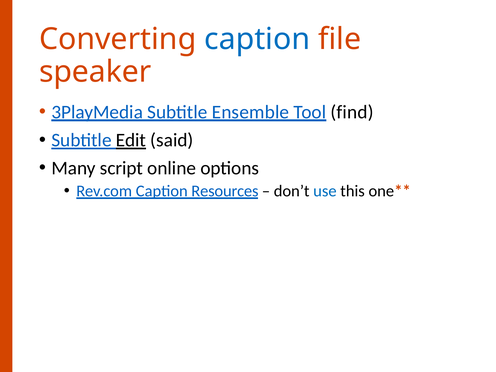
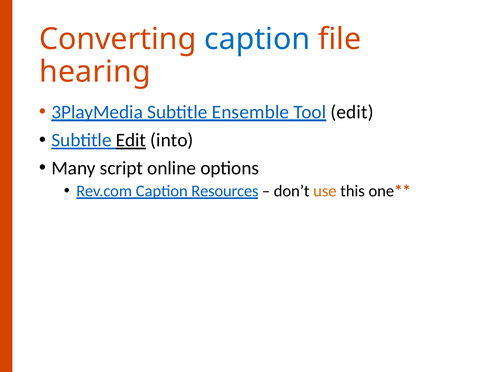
speaker: speaker -> hearing (95, 72)
Tool find: find -> edit (352, 112)
said: said -> into (172, 140)
use colour: blue -> orange (325, 191)
